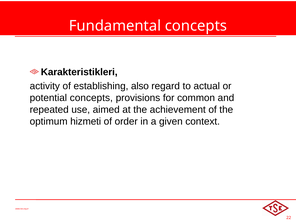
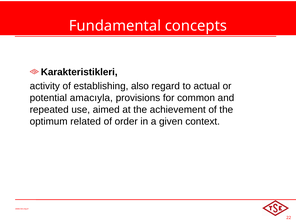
potential concepts: concepts -> amacıyla (91, 98)
hizmeti: hizmeti -> related (86, 121)
